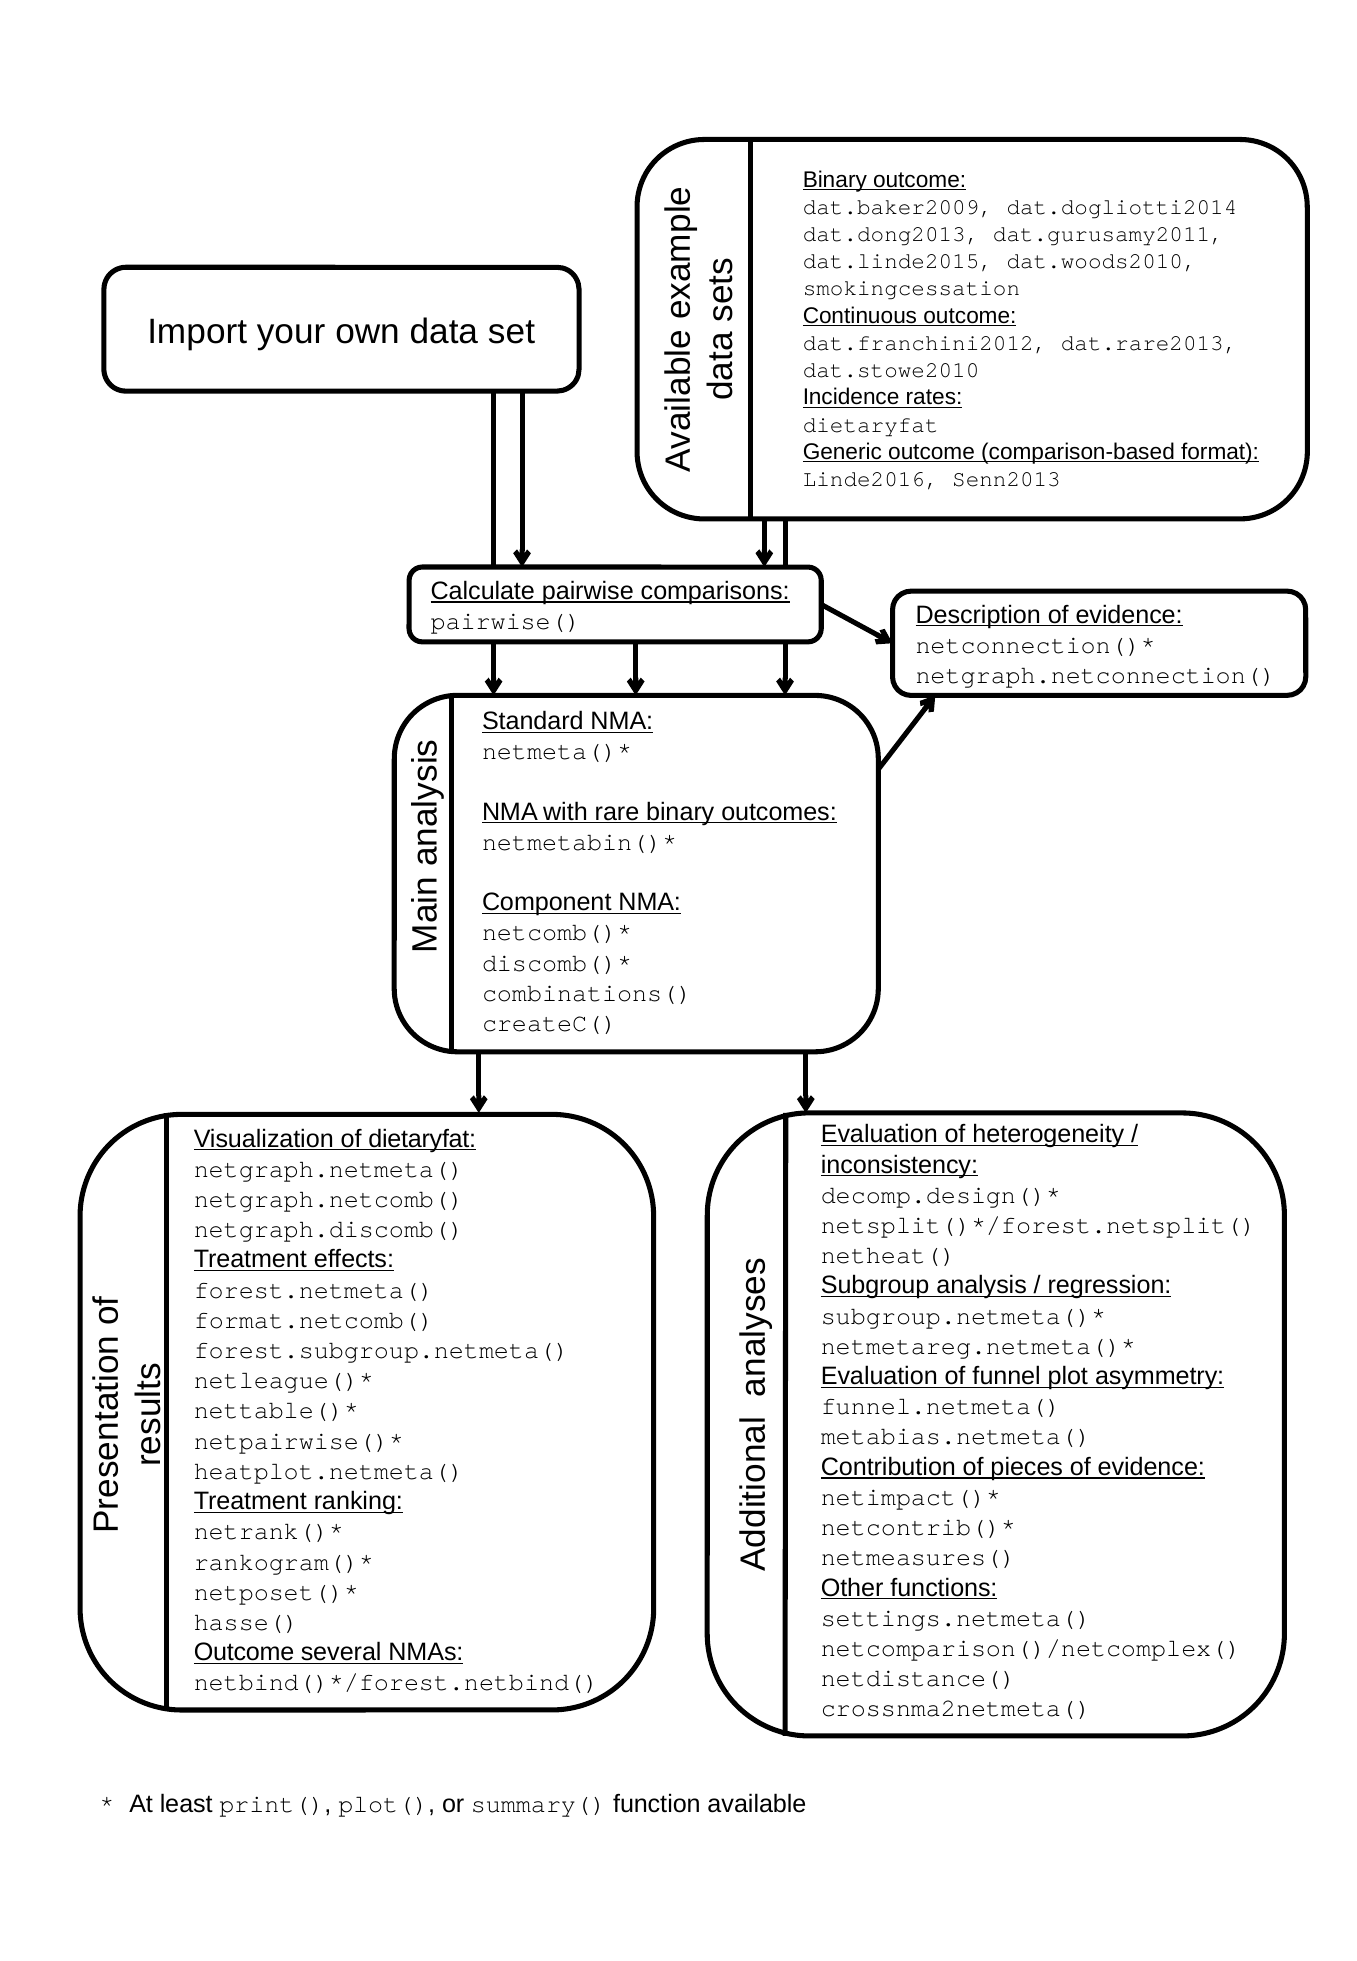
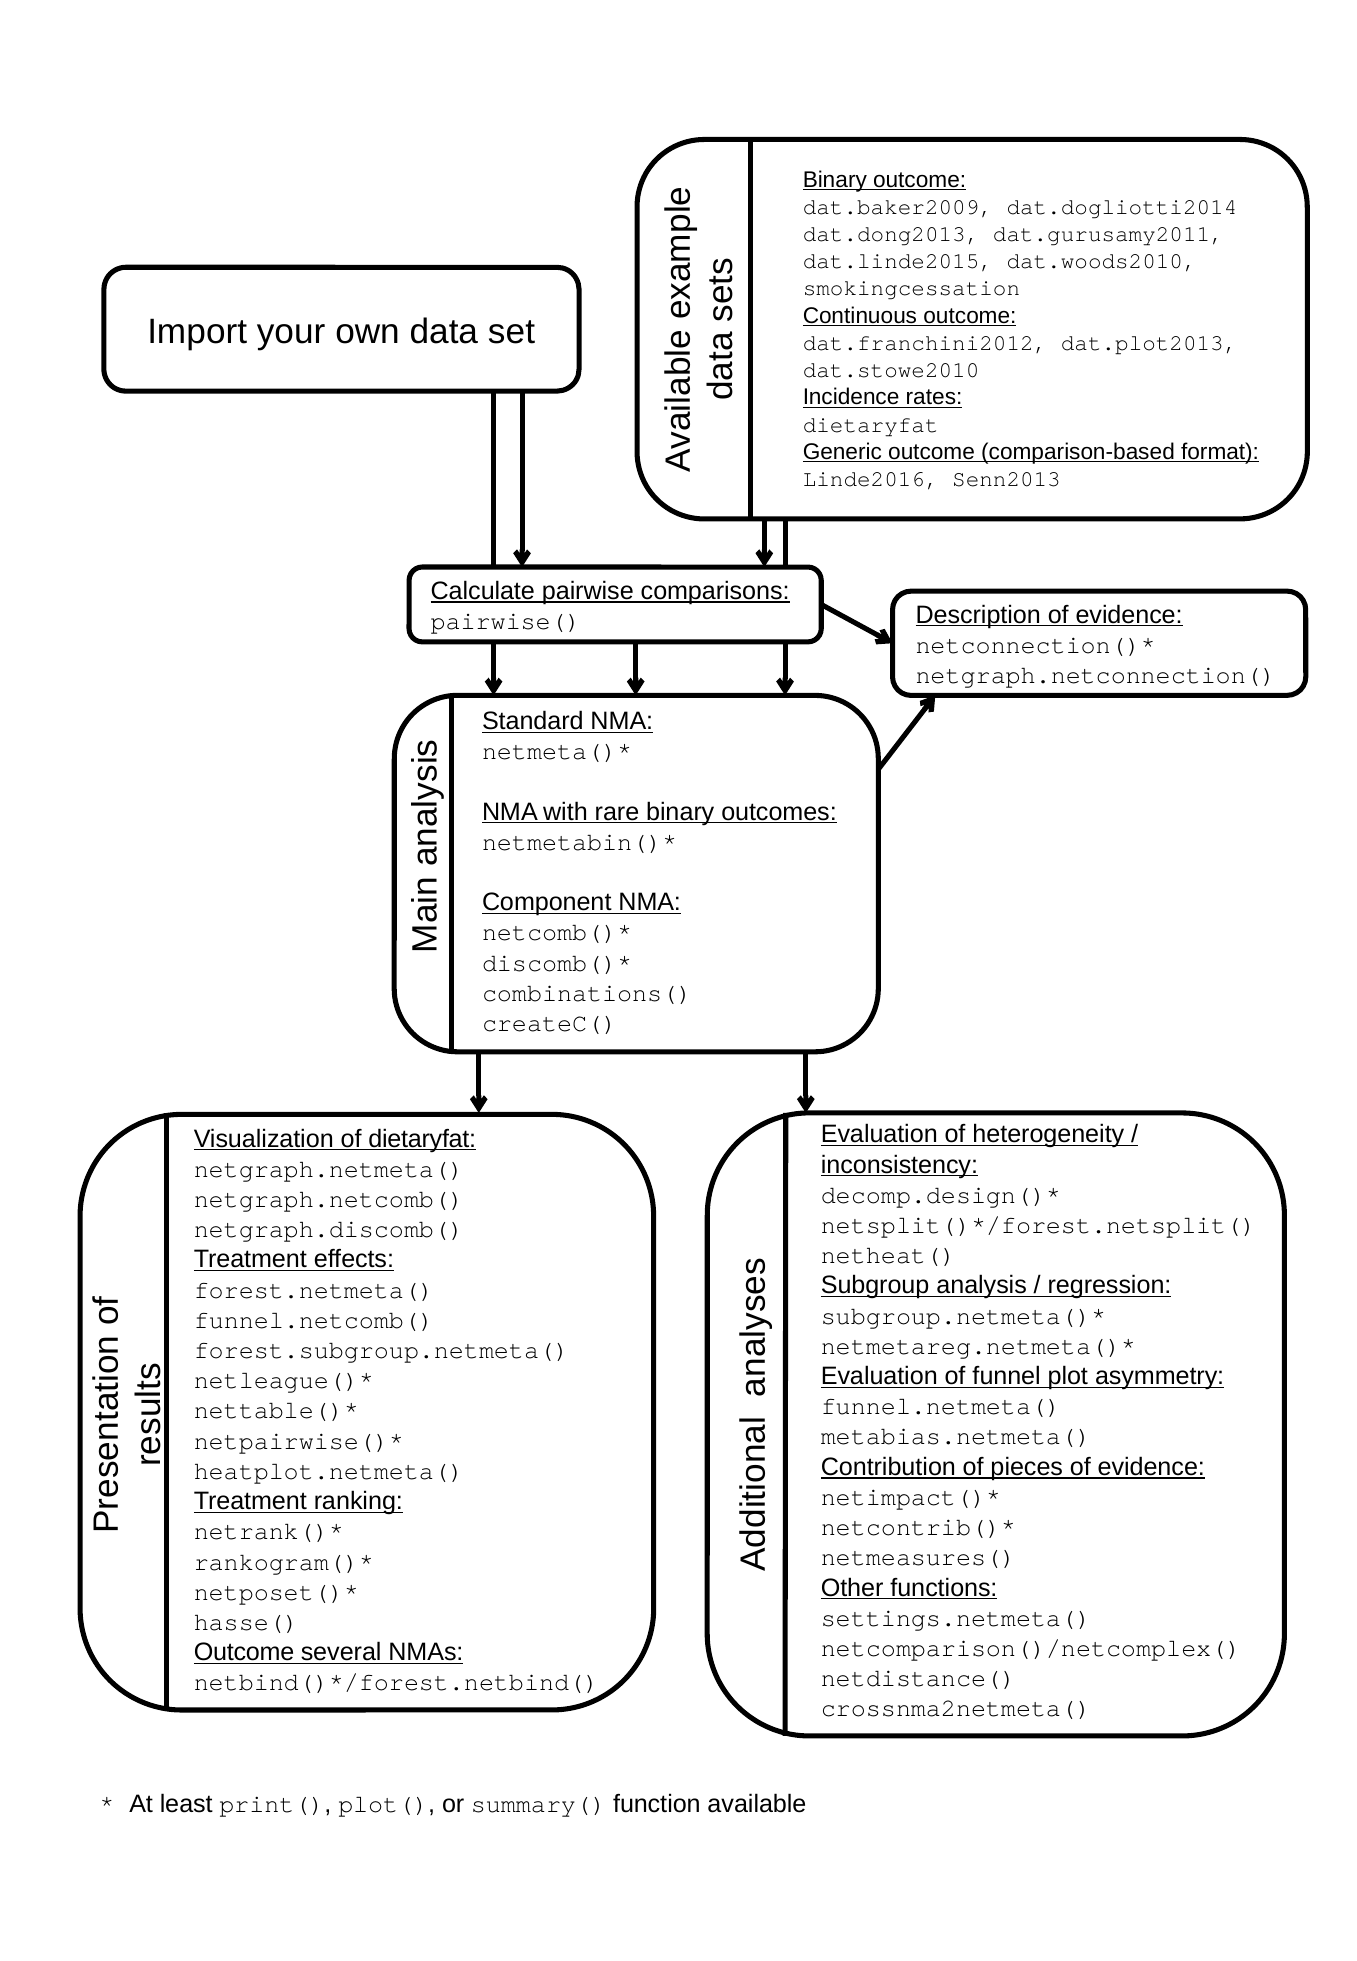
dat.rare2013: dat.rare2013 -> dat.plot2013 (1149, 343)
format.netcomb(: format.netcomb( -> funnel.netcomb( (314, 1319)
